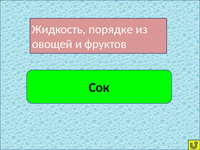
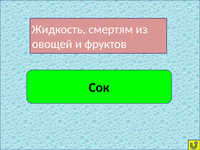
порядке: порядке -> смертям (111, 29)
